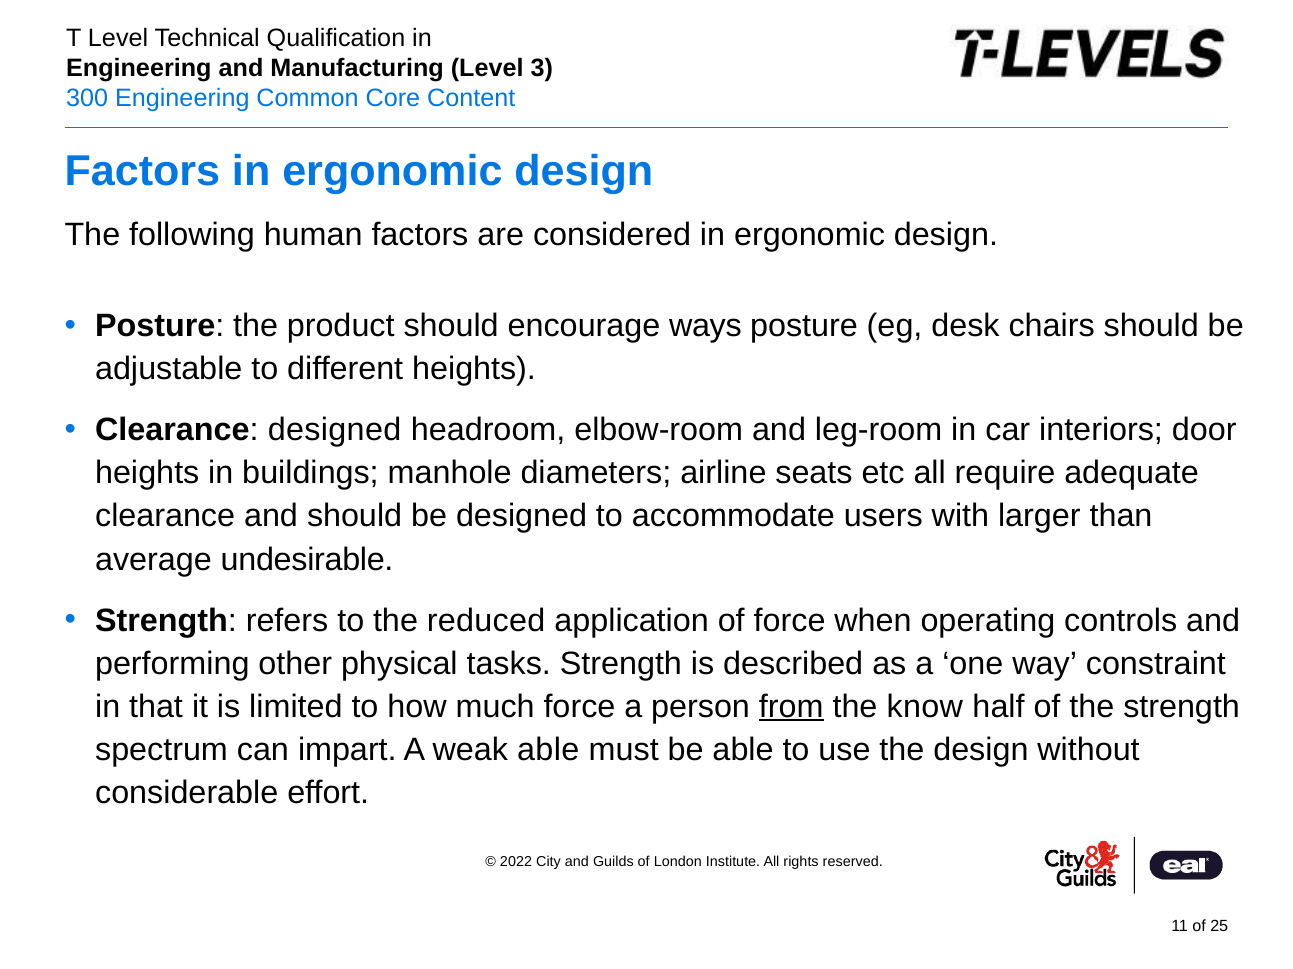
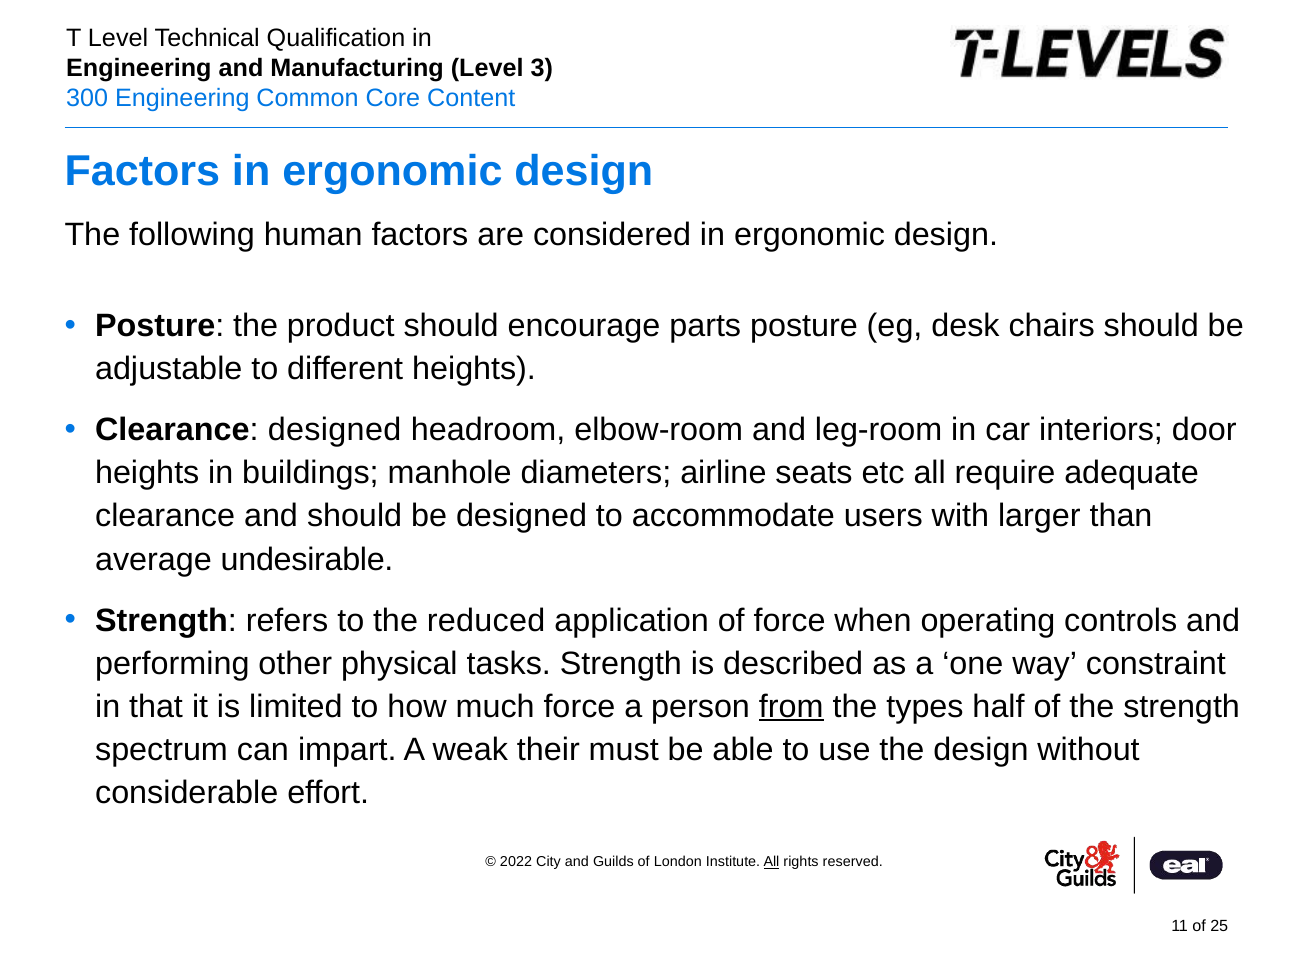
ways: ways -> parts (705, 326)
know: know -> types (925, 707)
weak able: able -> their (548, 750)
All underline: none -> present (771, 863)
